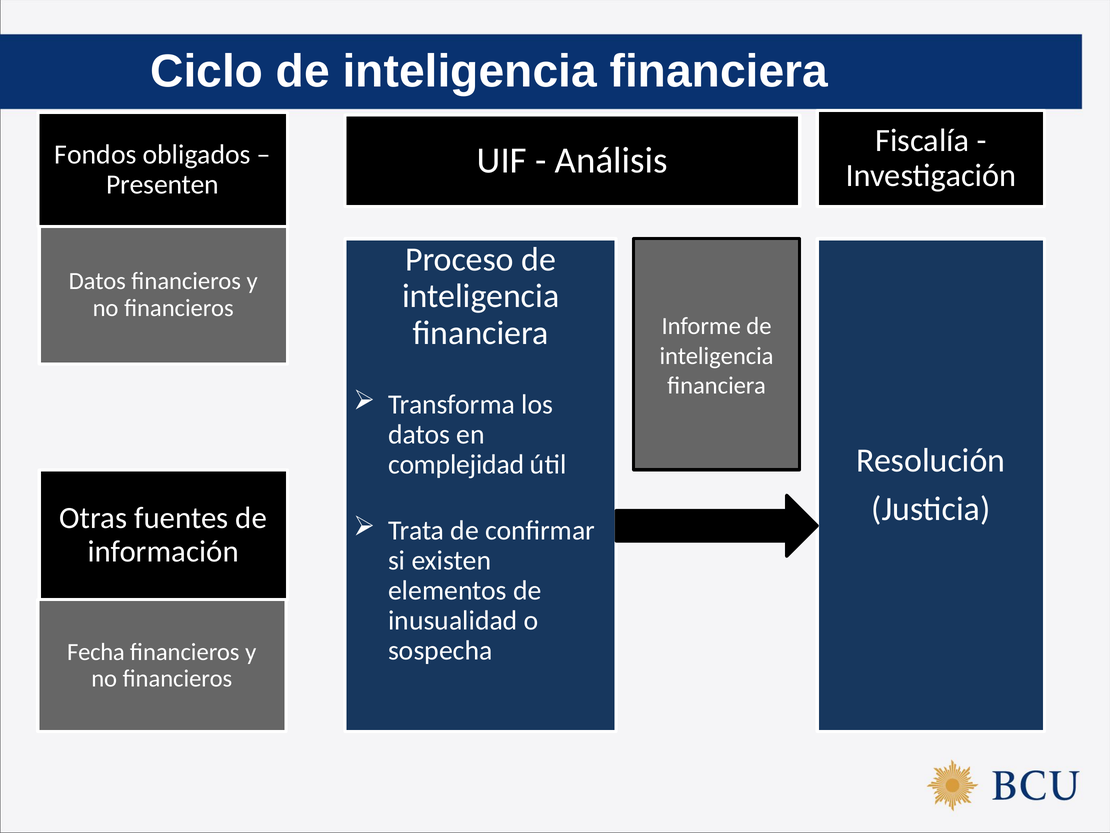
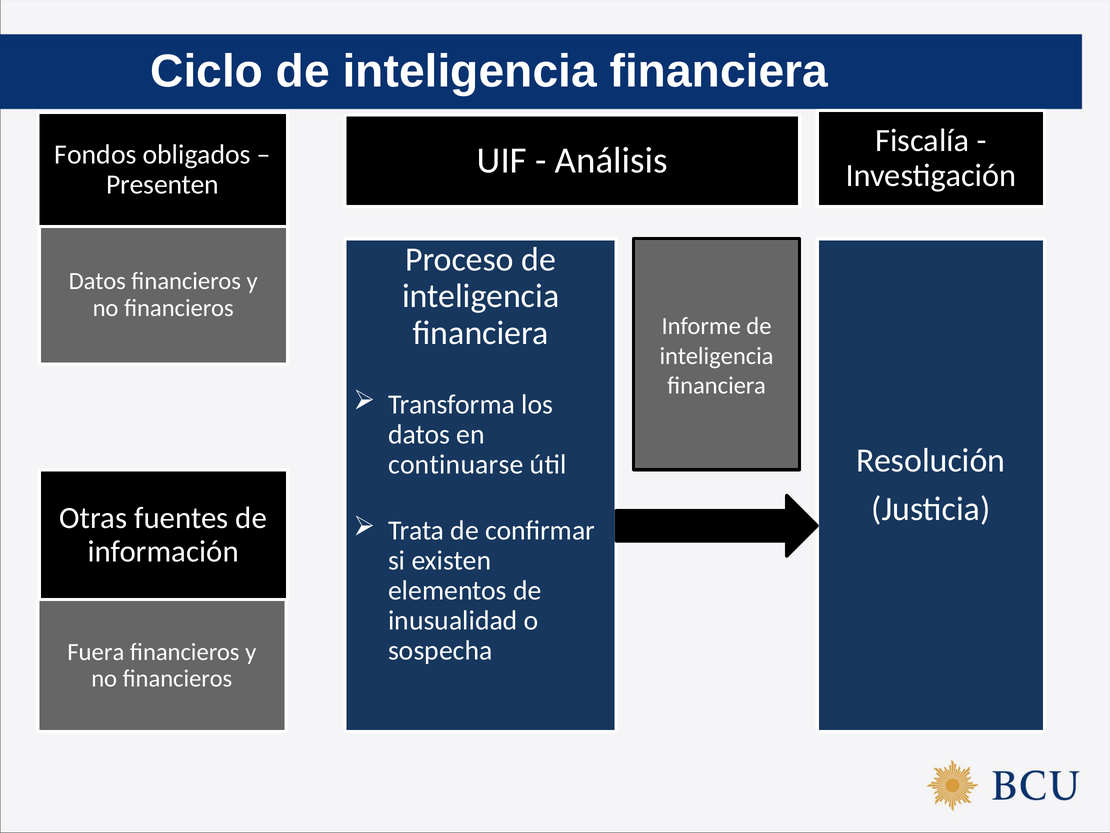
complejidad: complejidad -> continuarse (456, 464)
Fecha: Fecha -> Fuera (96, 652)
